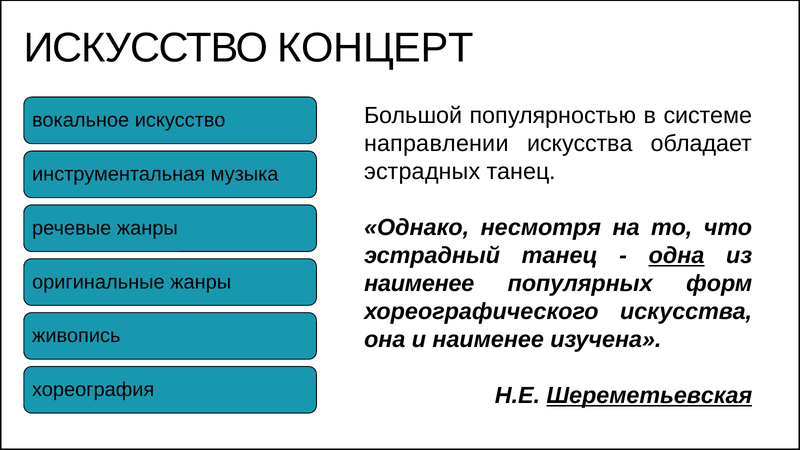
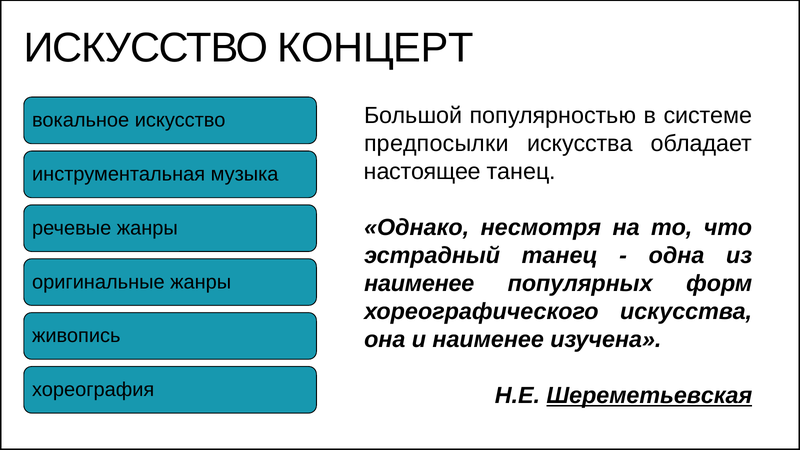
направлении: направлении -> предпосылки (436, 144)
эстрадных: эстрадных -> настоящее (422, 172)
одна underline: present -> none (677, 256)
